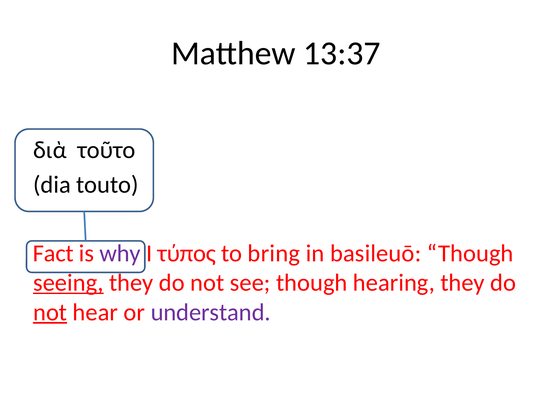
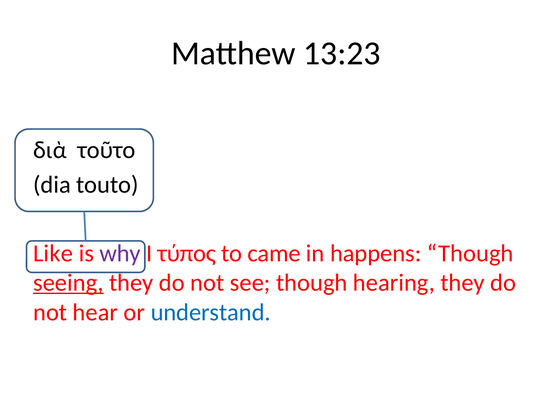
13:37: 13:37 -> 13:23 (342, 53)
Fact: Fact -> Like (53, 253)
bring: bring -> came (274, 253)
basileuō: basileuō -> happens (376, 253)
not underline: present -> none (50, 312)
understand colour: purple -> blue (211, 312)
